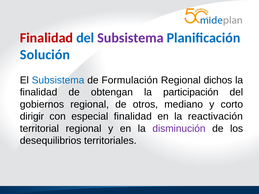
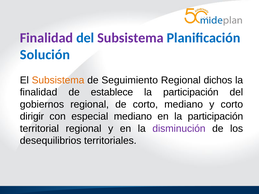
Finalidad colour: red -> purple (46, 38)
Subsistema colour: blue -> orange (58, 80)
Formulación: Formulación -> Seguimiento (130, 80)
obtengan: obtengan -> establece (112, 92)
de otros: otros -> corto (145, 104)
especial finalidad: finalidad -> mediano (133, 117)
en la reactivación: reactivación -> participación (215, 117)
